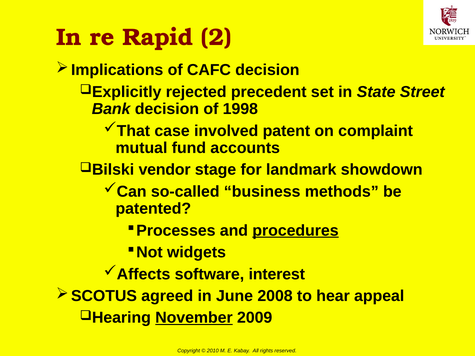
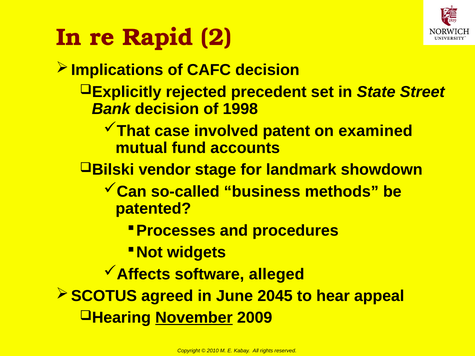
complaint: complaint -> examined (375, 131)
procedures underline: present -> none (295, 231)
interest: interest -> alleged (277, 274)
2008: 2008 -> 2045 (275, 296)
